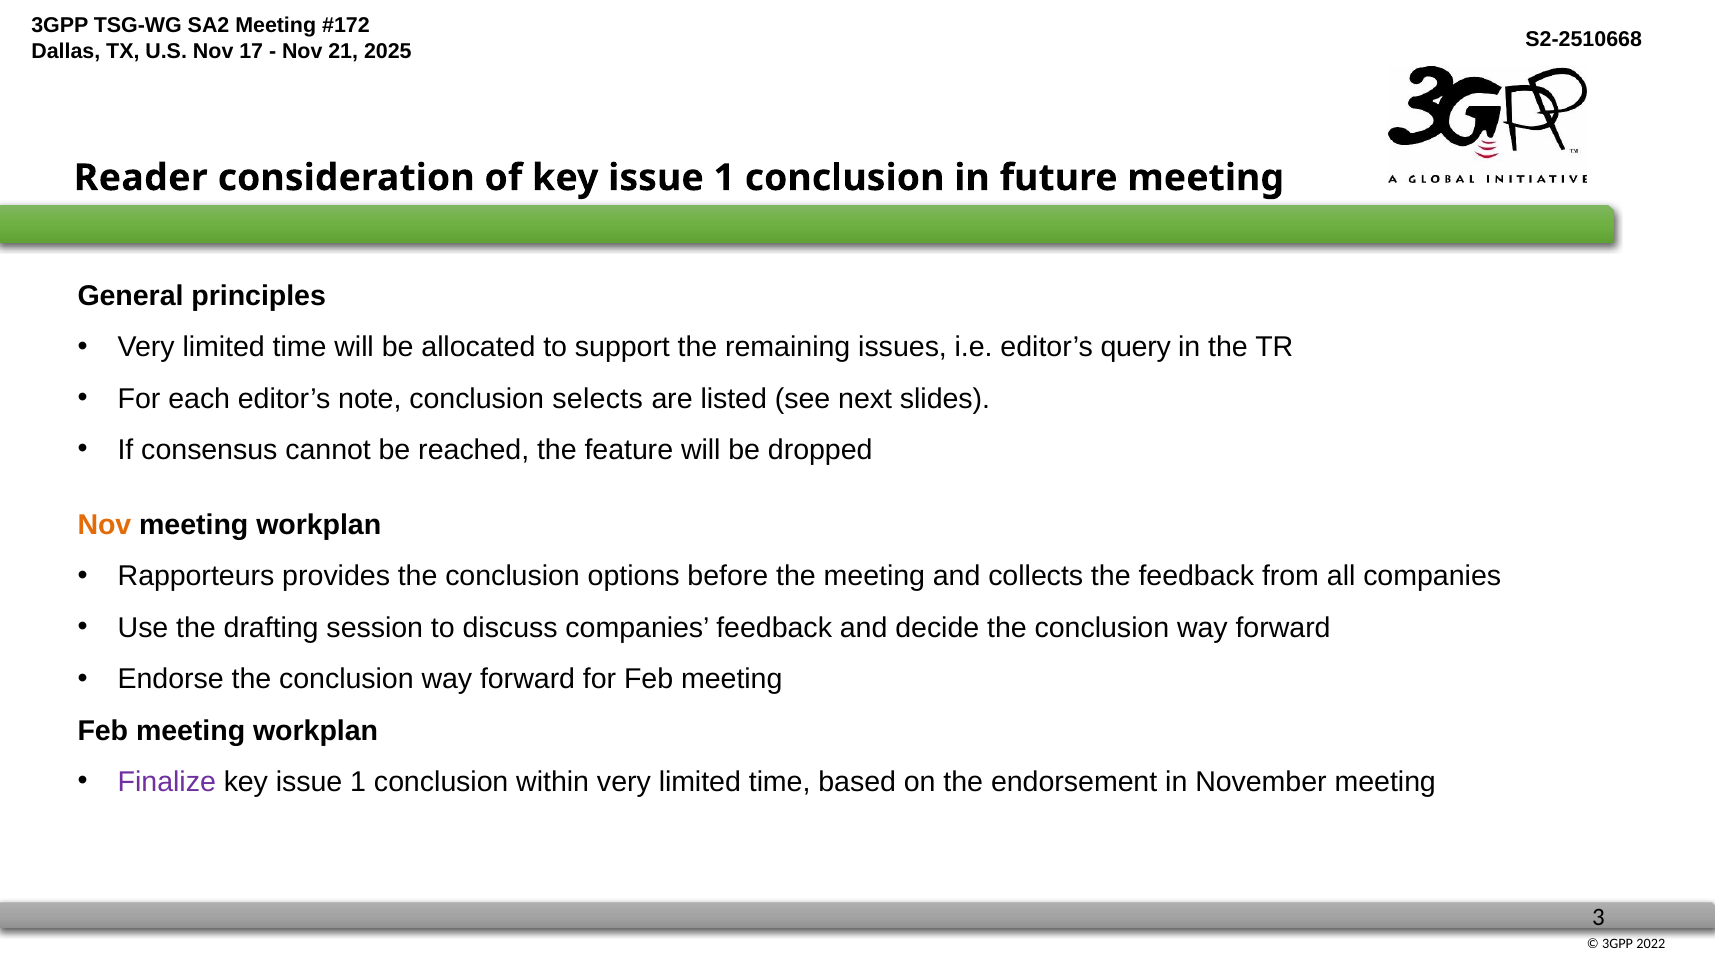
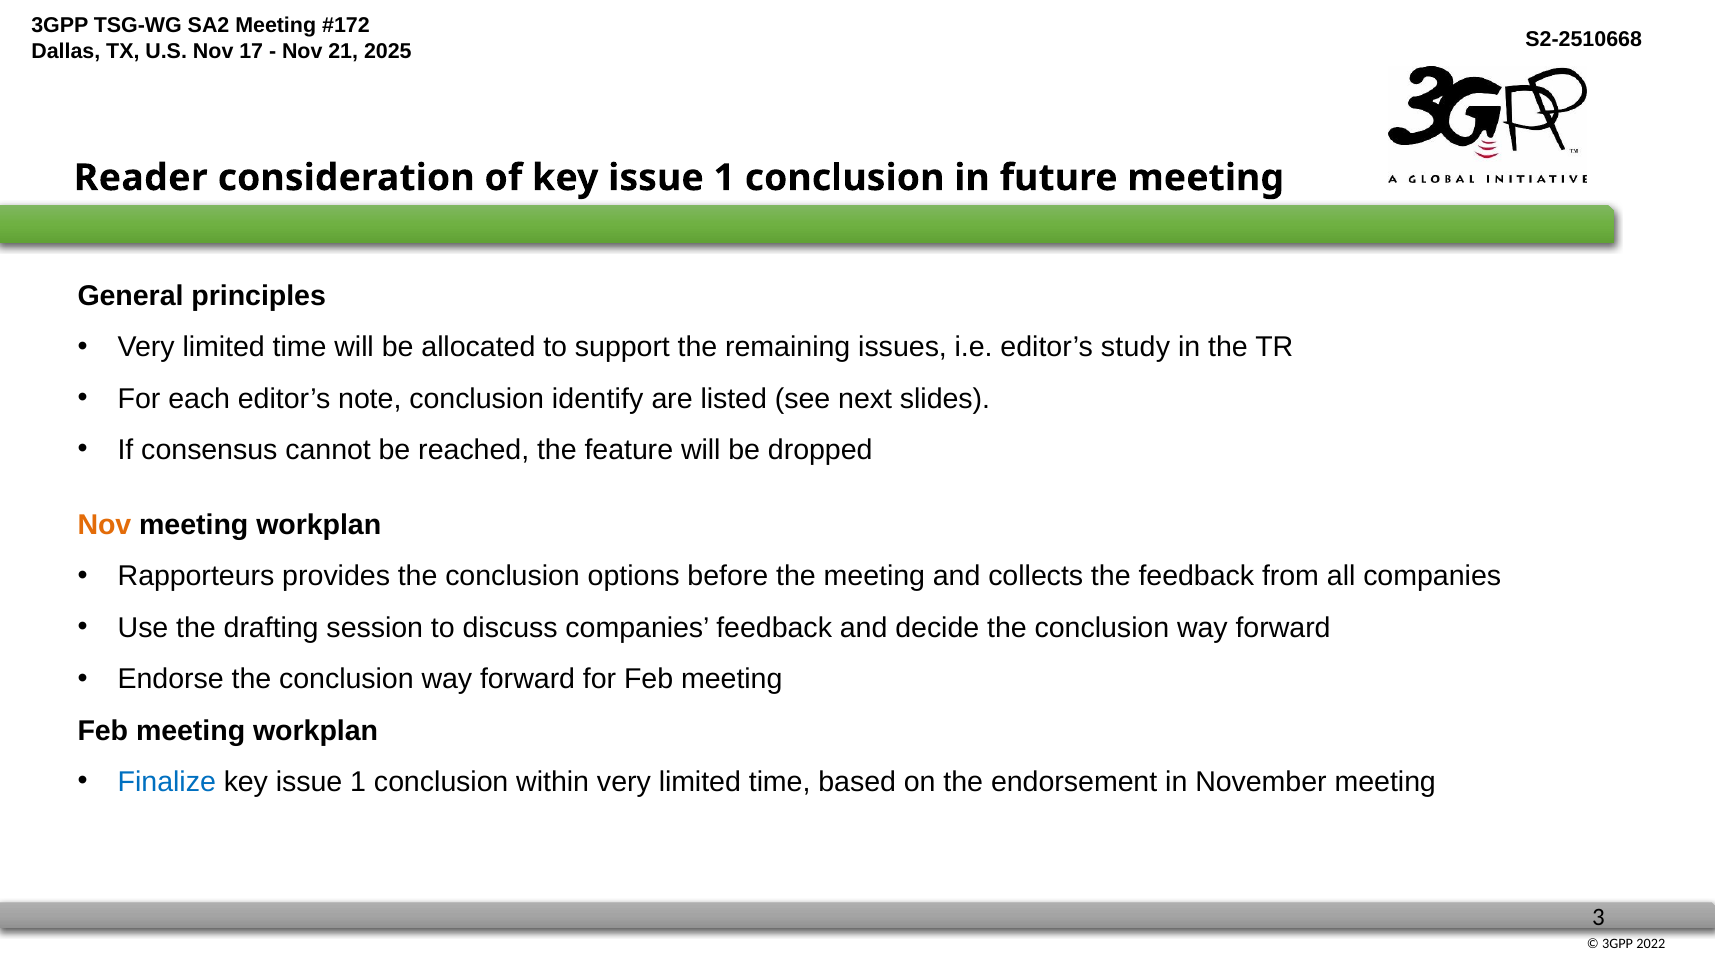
query: query -> study (1135, 347)
selects: selects -> identify (598, 399)
Finalize colour: purple -> blue (167, 782)
